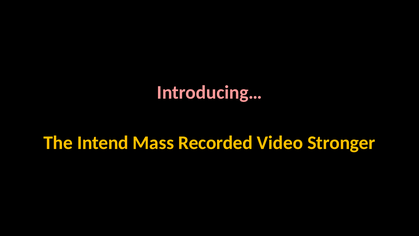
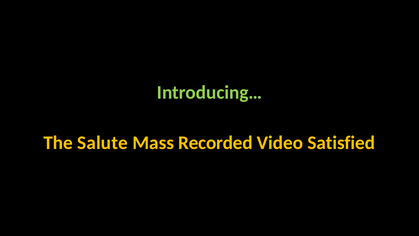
Introducing… colour: pink -> light green (210, 92)
Intend: Intend -> Salute (103, 143)
Stronger: Stronger -> Satisfied (341, 143)
